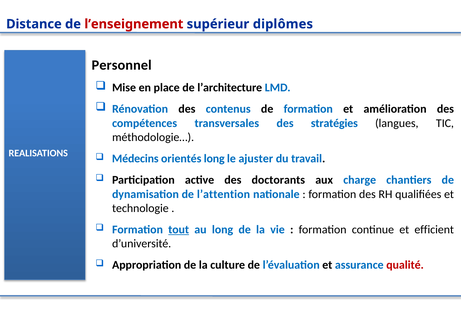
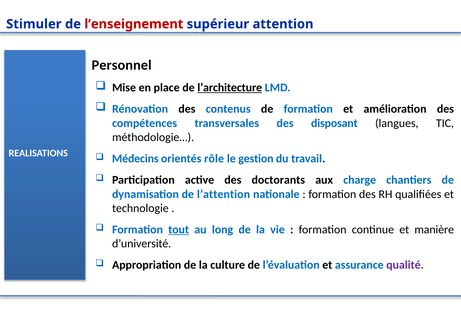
Distance: Distance -> Stimuler (34, 24)
diplômes: diplômes -> attention (283, 24)
l’architecture underline: none -> present (230, 88)
stratégies: stratégies -> disposant (334, 123)
orientés long: long -> rôle (214, 159)
ajuster: ajuster -> gestion (256, 159)
efficient: efficient -> manière (434, 230)
qualité colour: red -> purple (405, 265)
